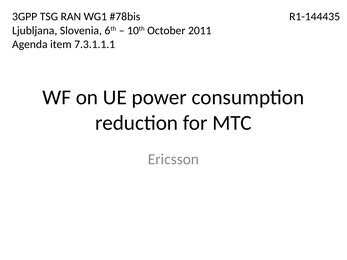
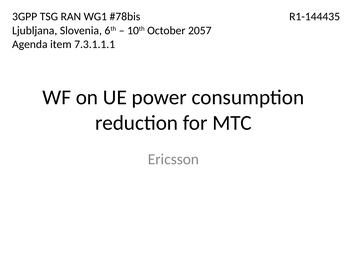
2011: 2011 -> 2057 (200, 30)
